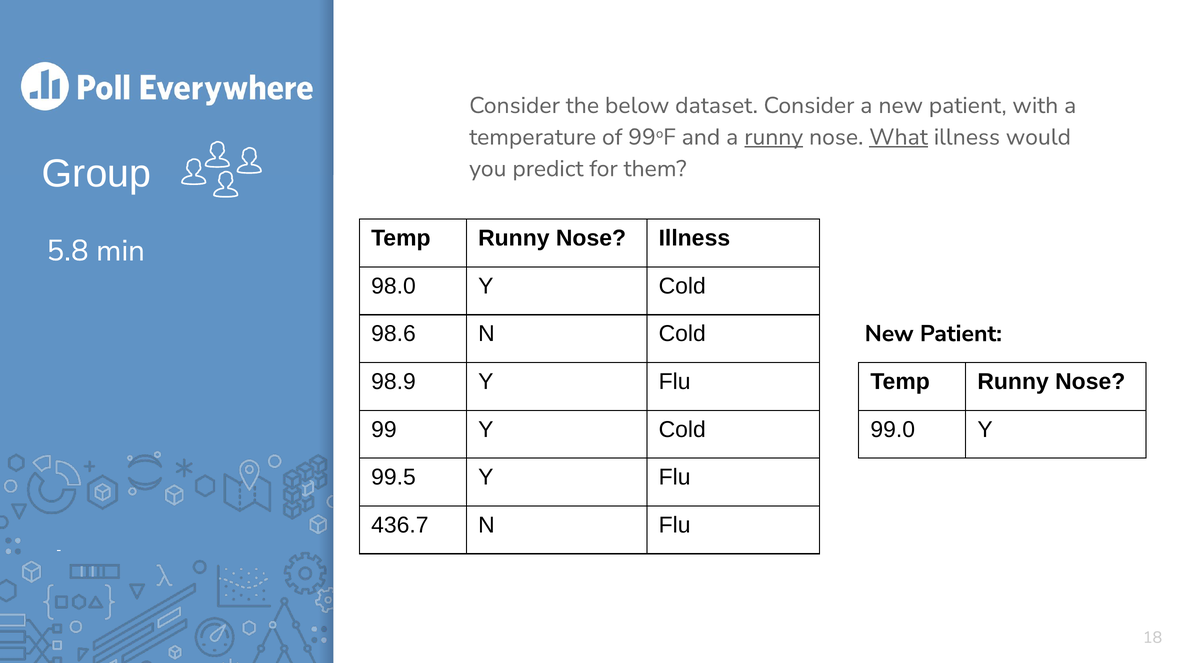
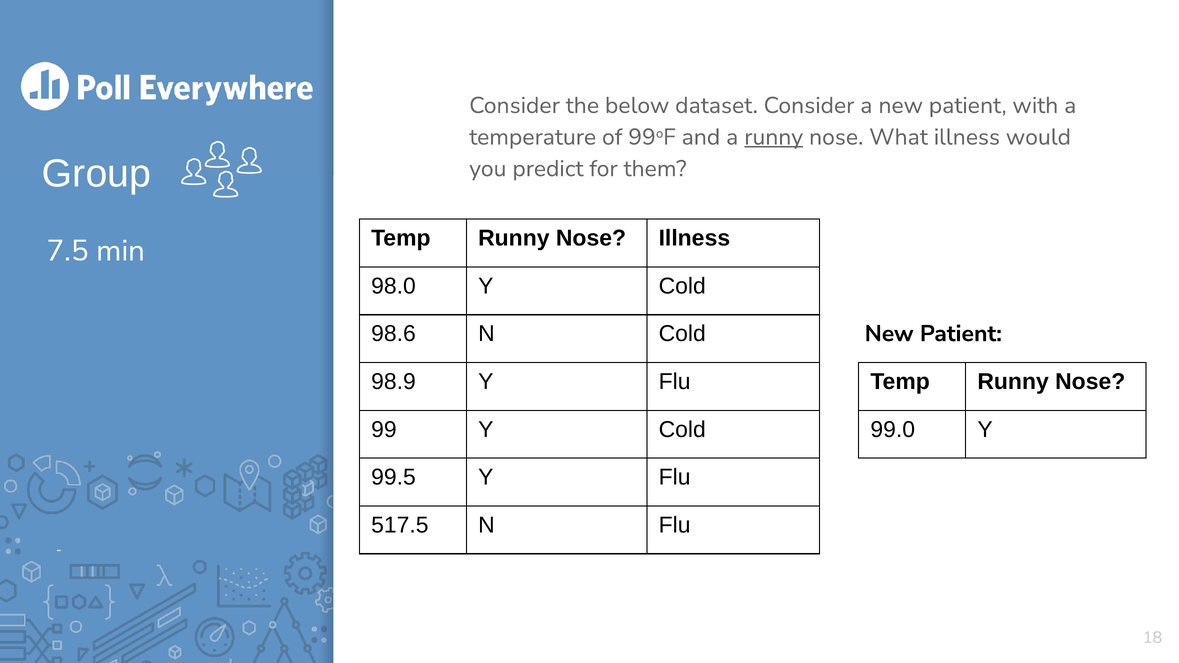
What underline: present -> none (899, 137)
5.8: 5.8 -> 7.5 (68, 251)
436.7: 436.7 -> 517.5 (400, 525)
